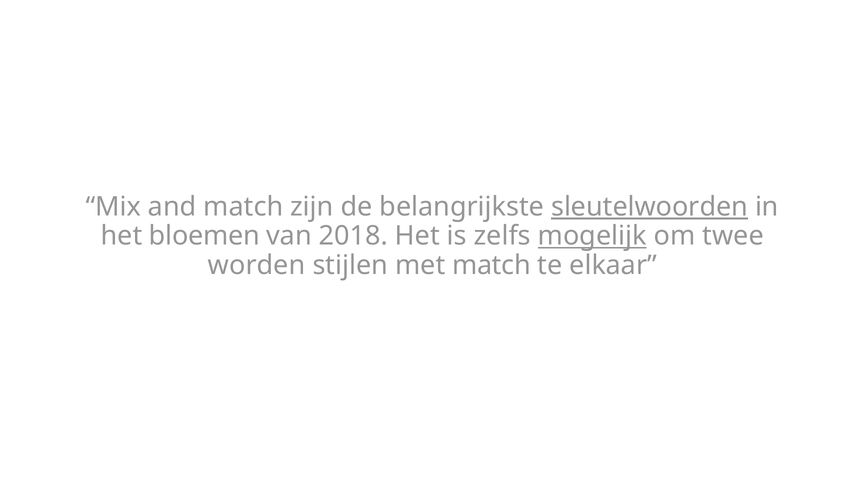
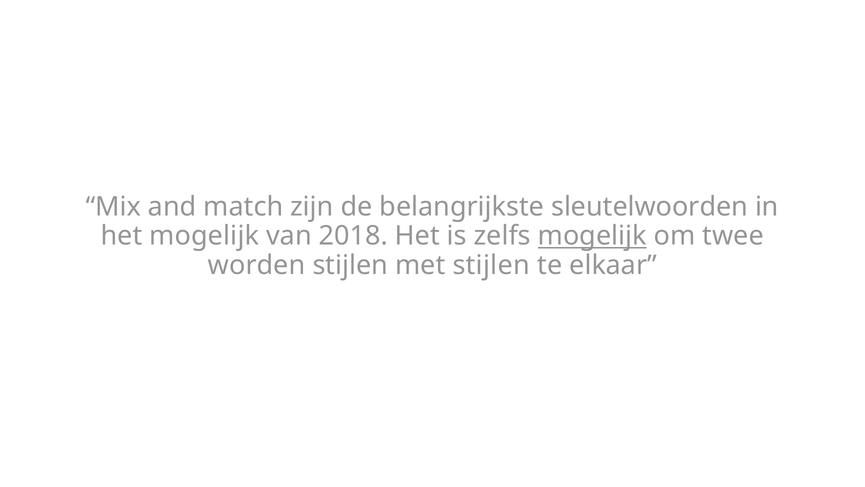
sleutelwoorden underline: present -> none (650, 207)
het bloemen: bloemen -> mogelijk (204, 236)
met match: match -> stijlen (491, 265)
